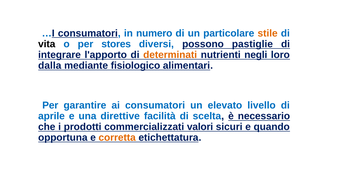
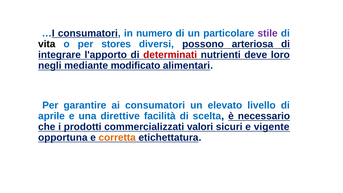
stile colour: orange -> purple (268, 33)
pastiglie: pastiglie -> arteriosa (252, 44)
determinati colour: orange -> red (170, 55)
negli: negli -> deve (256, 55)
dalla: dalla -> negli (50, 66)
fisiologico: fisiologico -> modificato (136, 66)
quando: quando -> vigente (272, 127)
